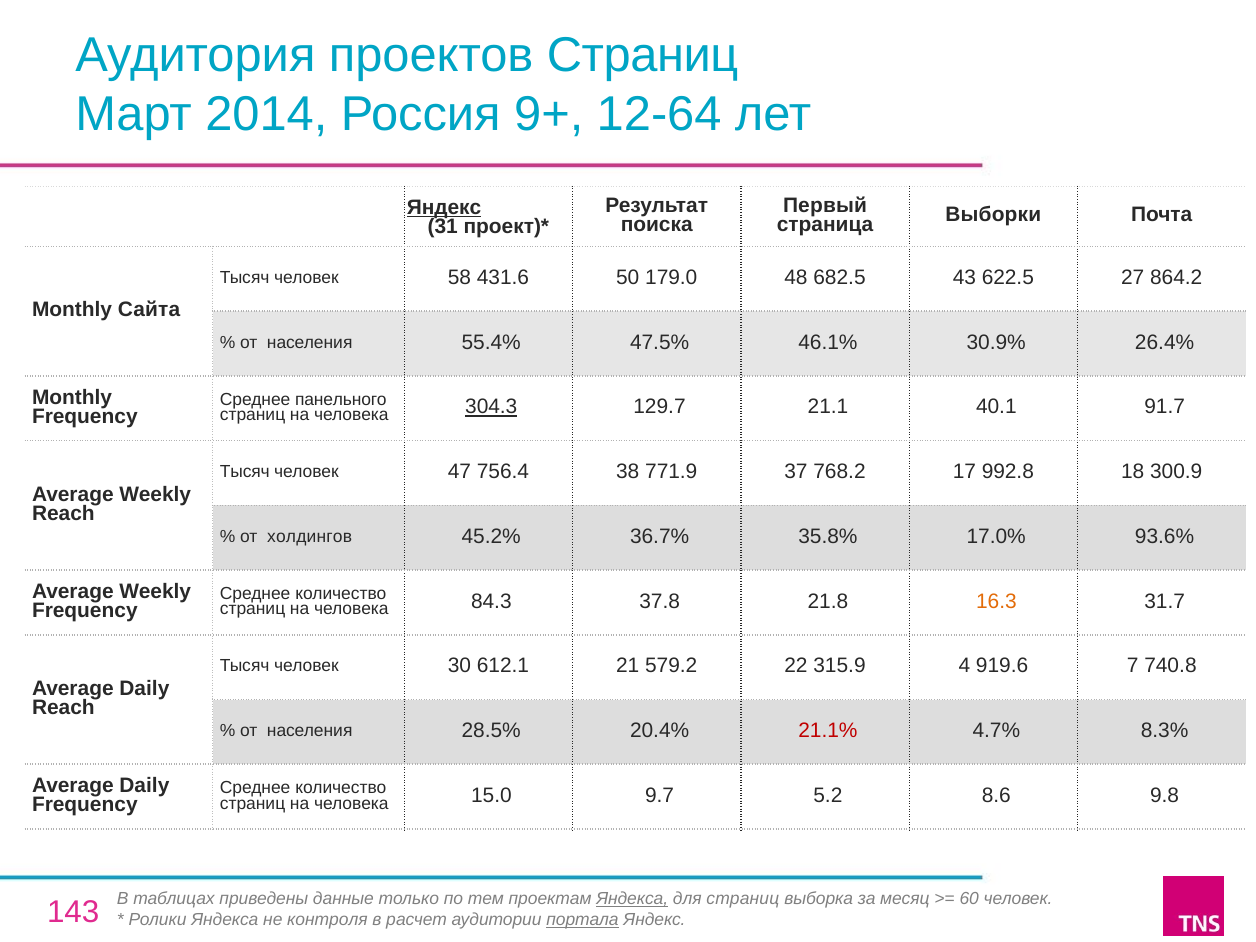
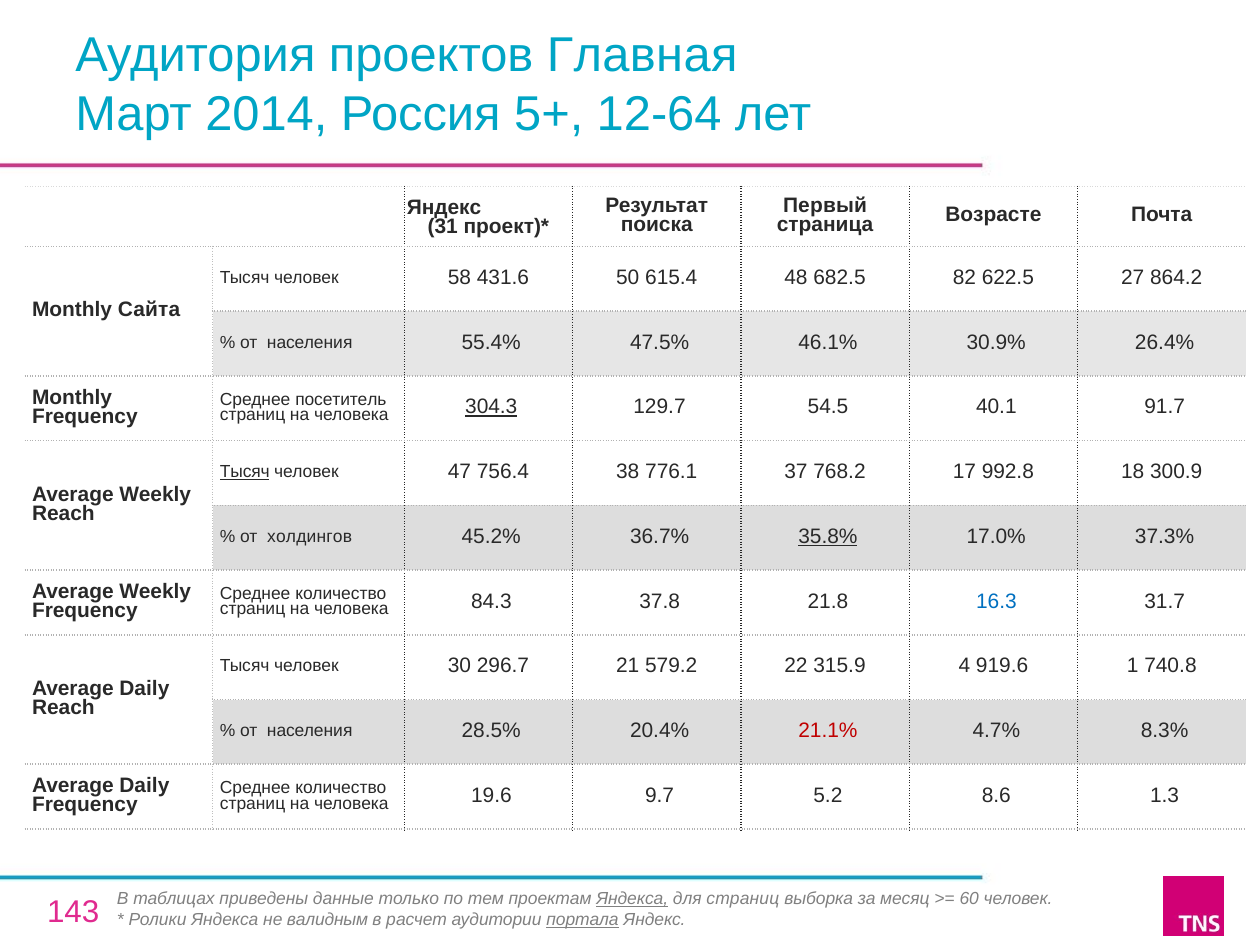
проектов Страниц: Страниц -> Главная (642, 56)
9+: 9+ -> 5+ (549, 114)
Яндекс underline: present -> none (444, 207)
Выборки: Выборки -> Возрасте (993, 215)
179.0: 179.0 -> 615.4 (671, 277)
43: 43 -> 82 (964, 277)
панельного: панельного -> посетитель (341, 399)
21.1: 21.1 -> 54.5 (828, 407)
Тысяч underline: none -> present (245, 472)
771.9: 771.9 -> 776.1 (671, 472)
35.8% underline: none -> present (828, 536)
93.6%: 93.6% -> 37.3% (1165, 536)
16.3 colour: orange -> blue (996, 601)
612.1: 612.1 -> 296.7 (503, 666)
7: 7 -> 1 (1133, 666)
15.0: 15.0 -> 19.6 (491, 795)
9.8: 9.8 -> 1.3 (1165, 795)
контроля: контроля -> валидным (328, 920)
